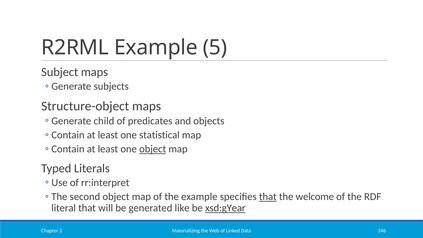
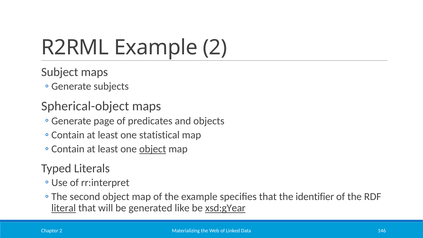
Example 5: 5 -> 2 (215, 47)
Structure-object: Structure-object -> Spherical-object (85, 106)
child: child -> page (104, 121)
that underline: present -> none (268, 197)
welcome: welcome -> identifier (315, 197)
literal underline: none -> present (64, 208)
